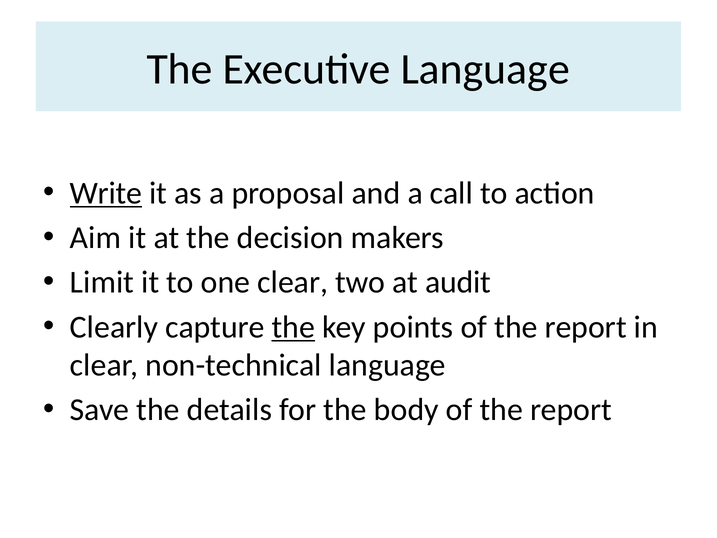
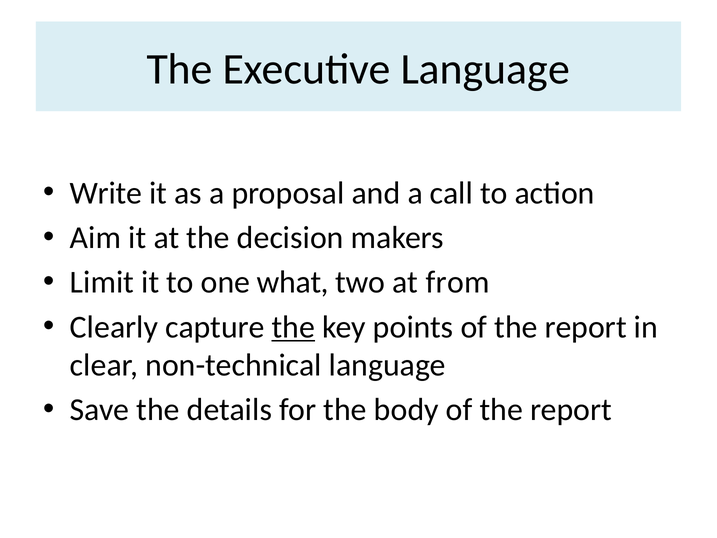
Write underline: present -> none (106, 193)
one clear: clear -> what (293, 282)
audit: audit -> from (458, 282)
